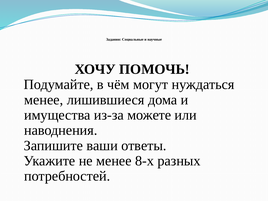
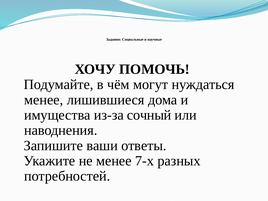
можете: можете -> сочный (149, 115)
8-х: 8-х -> 7-х (144, 161)
